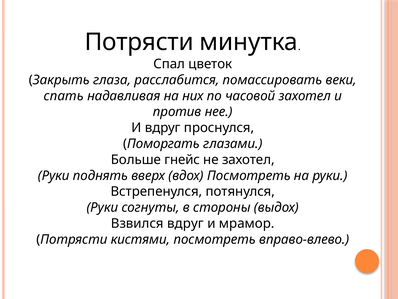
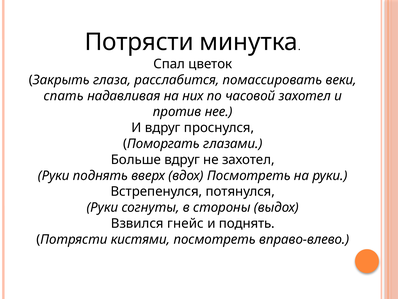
Больше гнейс: гнейс -> вдруг (182, 159)
Взвился вдруг: вдруг -> гнейс (185, 223)
и мрамор: мрамор -> поднять (247, 223)
